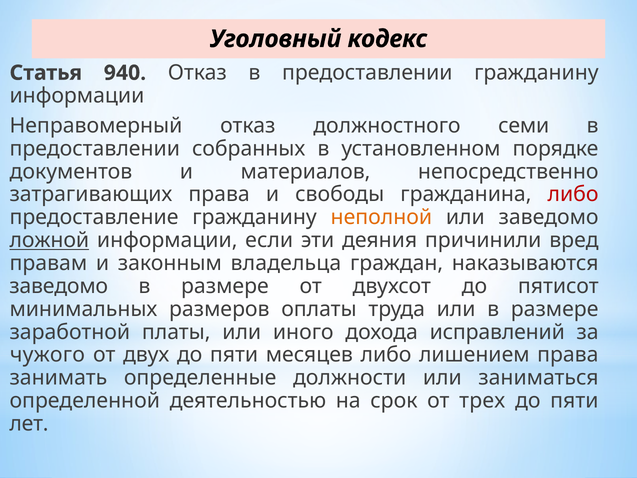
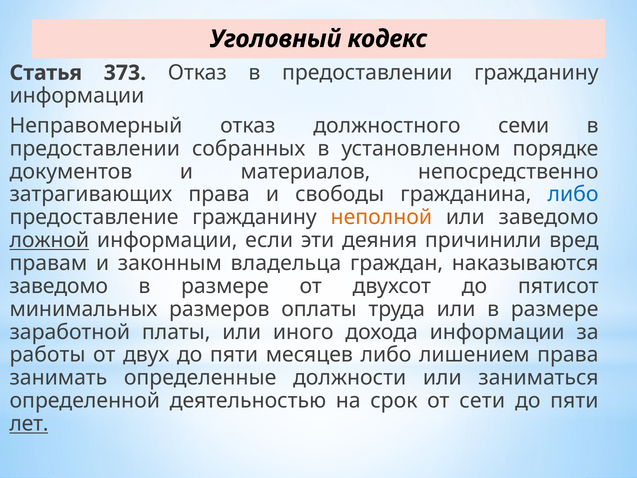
940: 940 -> 373 (125, 73)
либо colour: red -> blue (573, 194)
дохода исправлений: исправлений -> информации (497, 332)
чужого: чужого -> работы (48, 355)
трех: трех -> сети (482, 401)
лет underline: none -> present (29, 424)
